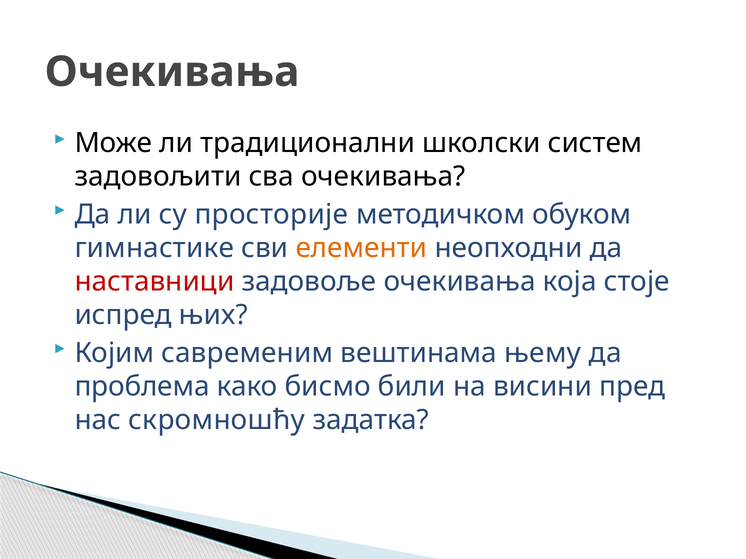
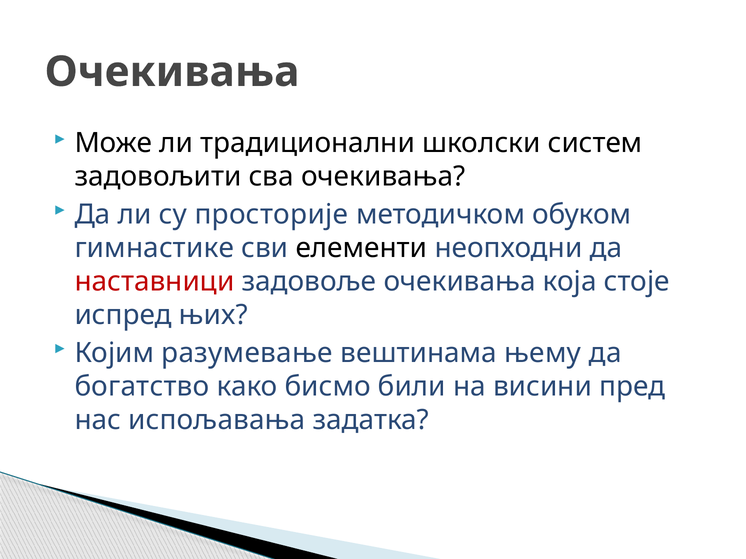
елементи colour: orange -> black (361, 248)
савременим: савременим -> разумевање (247, 353)
проблема: проблема -> богатство (142, 387)
скромношћу: скромношћу -> испољавања (217, 420)
